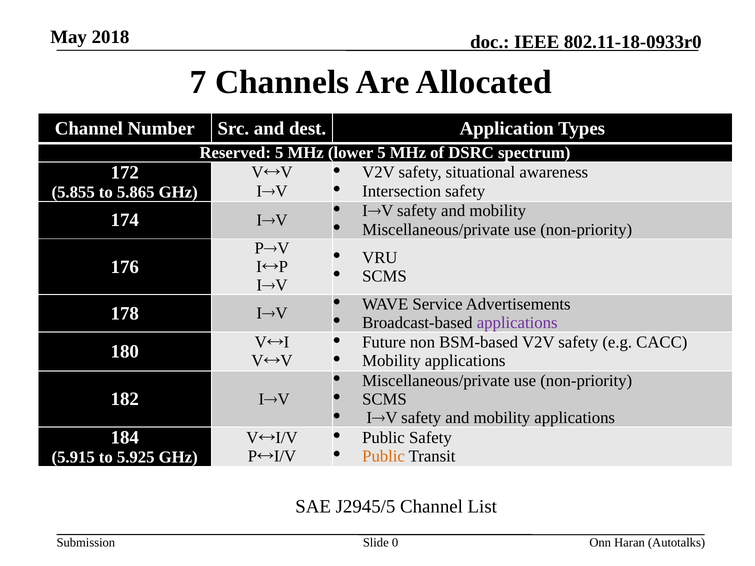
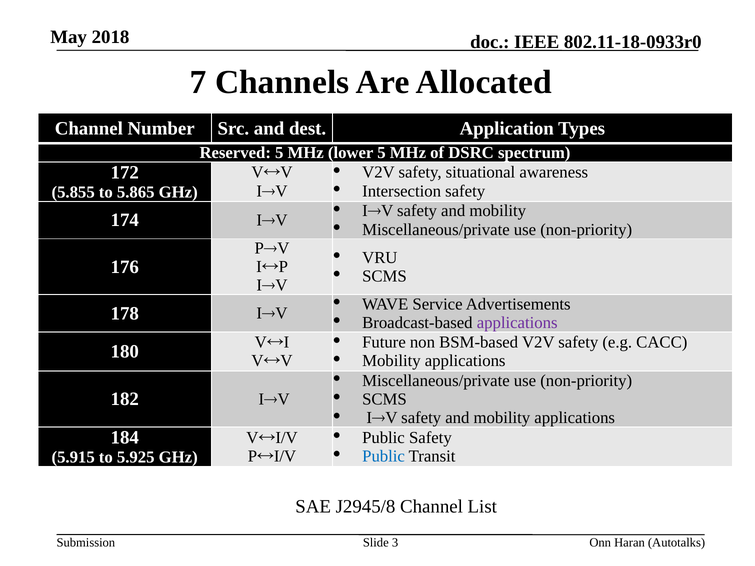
Public colour: orange -> blue (384, 456)
J2945/5: J2945/5 -> J2945/8 (365, 507)
0: 0 -> 3 (395, 543)
